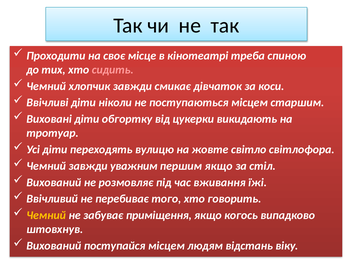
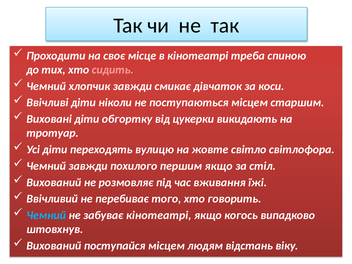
уважним: уважним -> похилого (134, 166)
Чемний colour: yellow -> light blue (46, 215)
забуває приміщення: приміщення -> кінотеатрі (159, 215)
